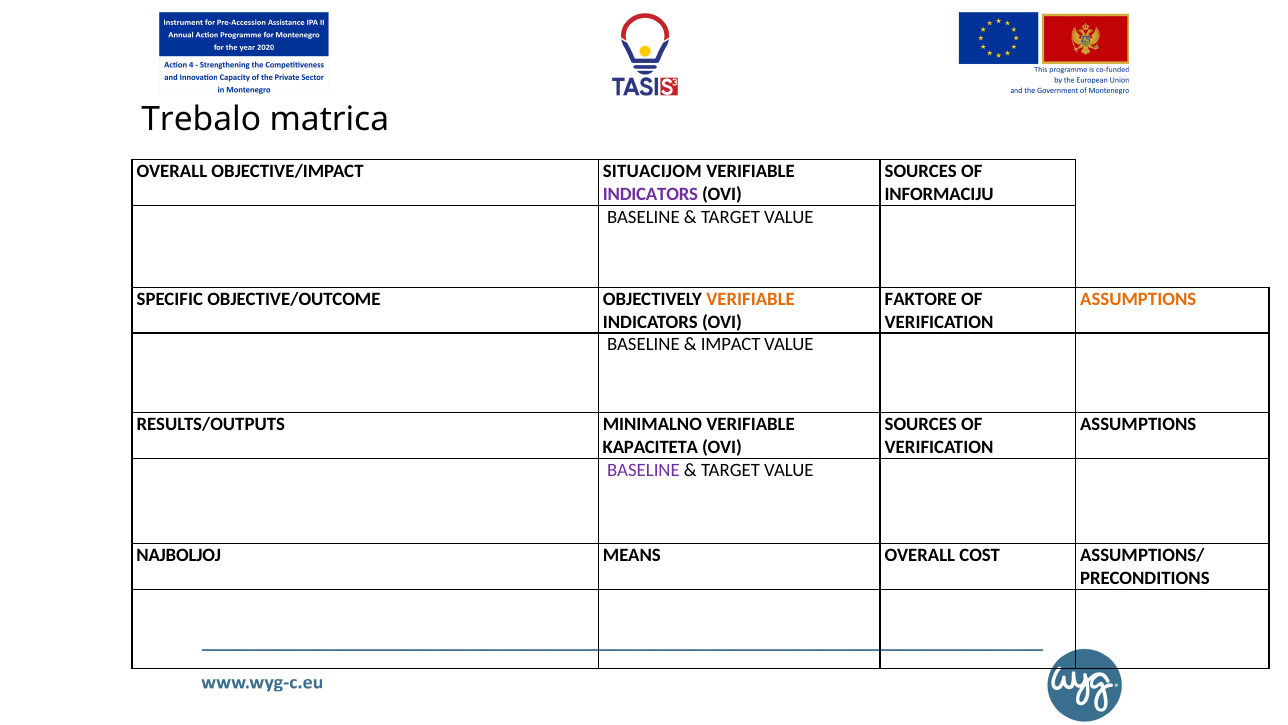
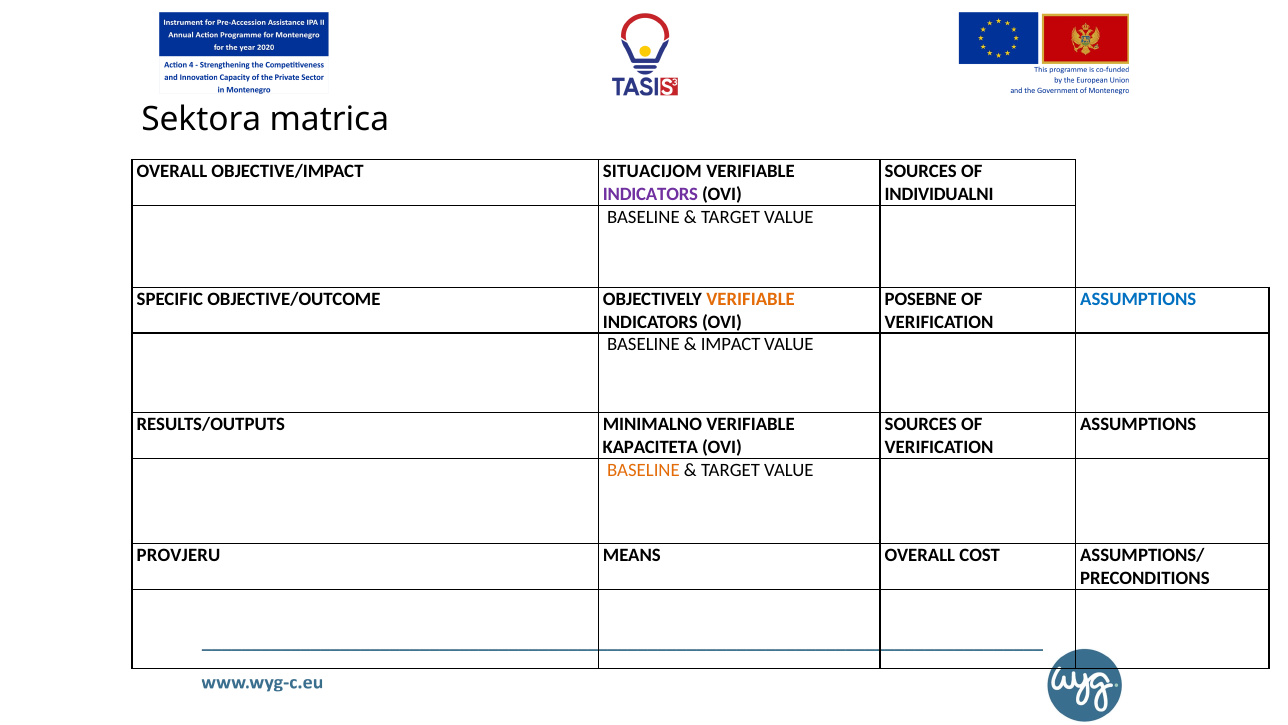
Trebalo: Trebalo -> Sektora (201, 119)
INFORMACIJU: INFORMACIJU -> INDIVIDUALNI (939, 194)
FAKTORE: FAKTORE -> POSEBNE (921, 299)
ASSUMPTIONS colour: orange -> blue (1138, 299)
BASELINE colour: purple -> orange (643, 470)
NAJBOLJOJ: NAJBOLJOJ -> PROVJERU (179, 555)
